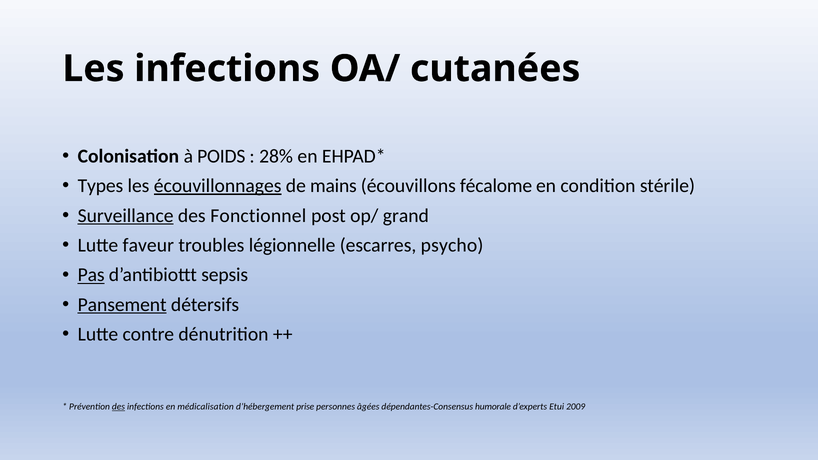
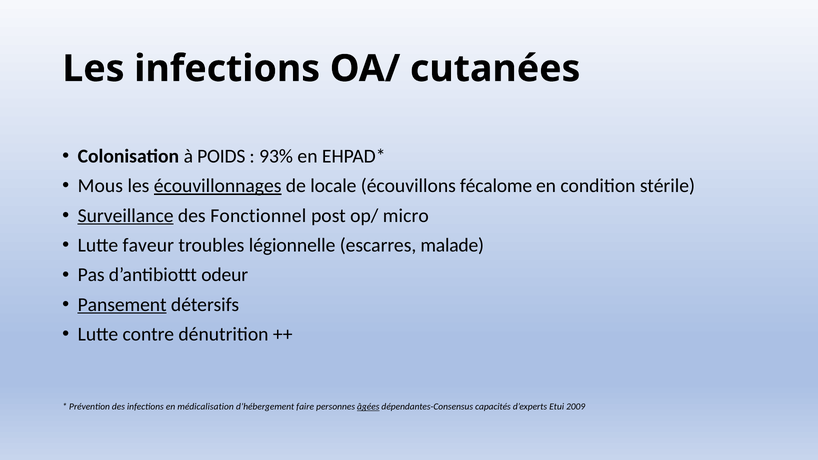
28%: 28% -> 93% (276, 156)
Types: Types -> Mous (100, 186)
mains: mains -> locale (333, 186)
grand: grand -> micro (406, 216)
psycho: psycho -> malade (452, 245)
Pas underline: present -> none (91, 275)
sepsis: sepsis -> odeur (225, 275)
des underline: present -> none (118, 407)
prise: prise -> faire (305, 407)
âgées underline: none -> present (368, 407)
humorale: humorale -> capacités (493, 407)
